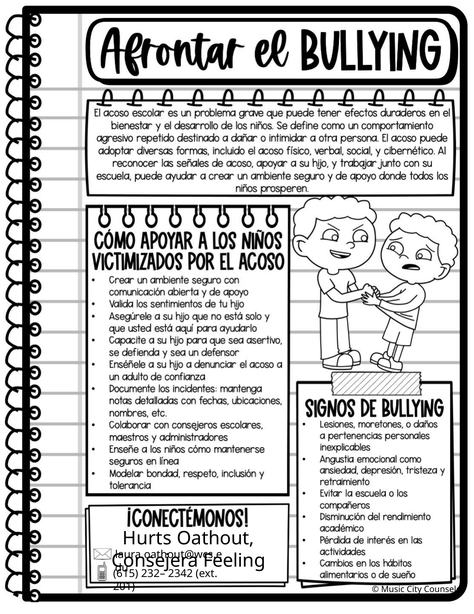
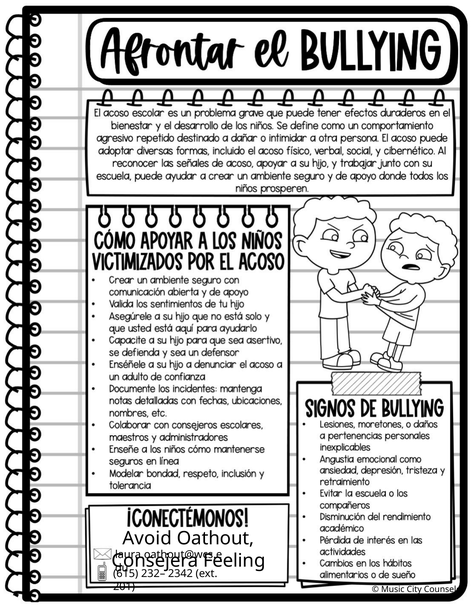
Hurts: Hurts -> Avoid (147, 538)
